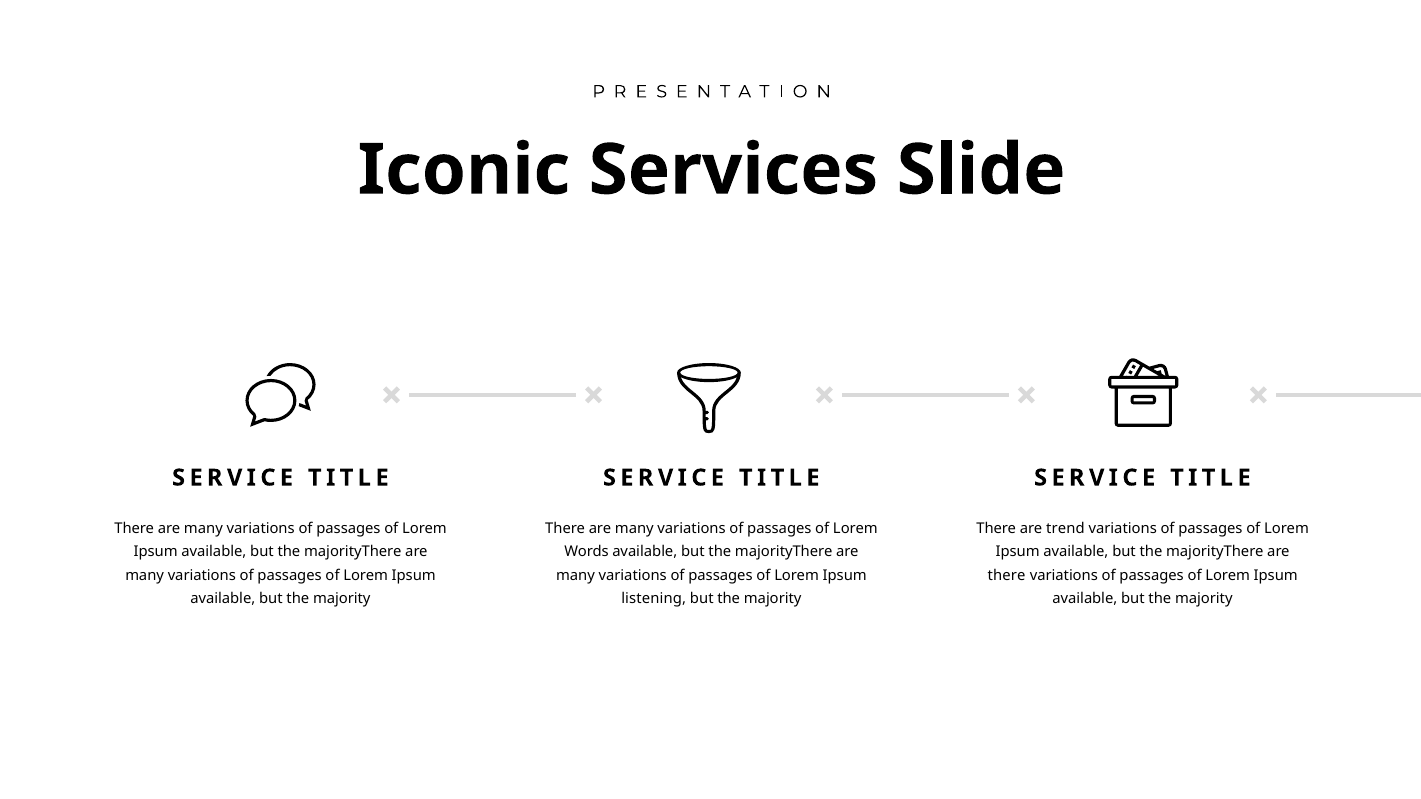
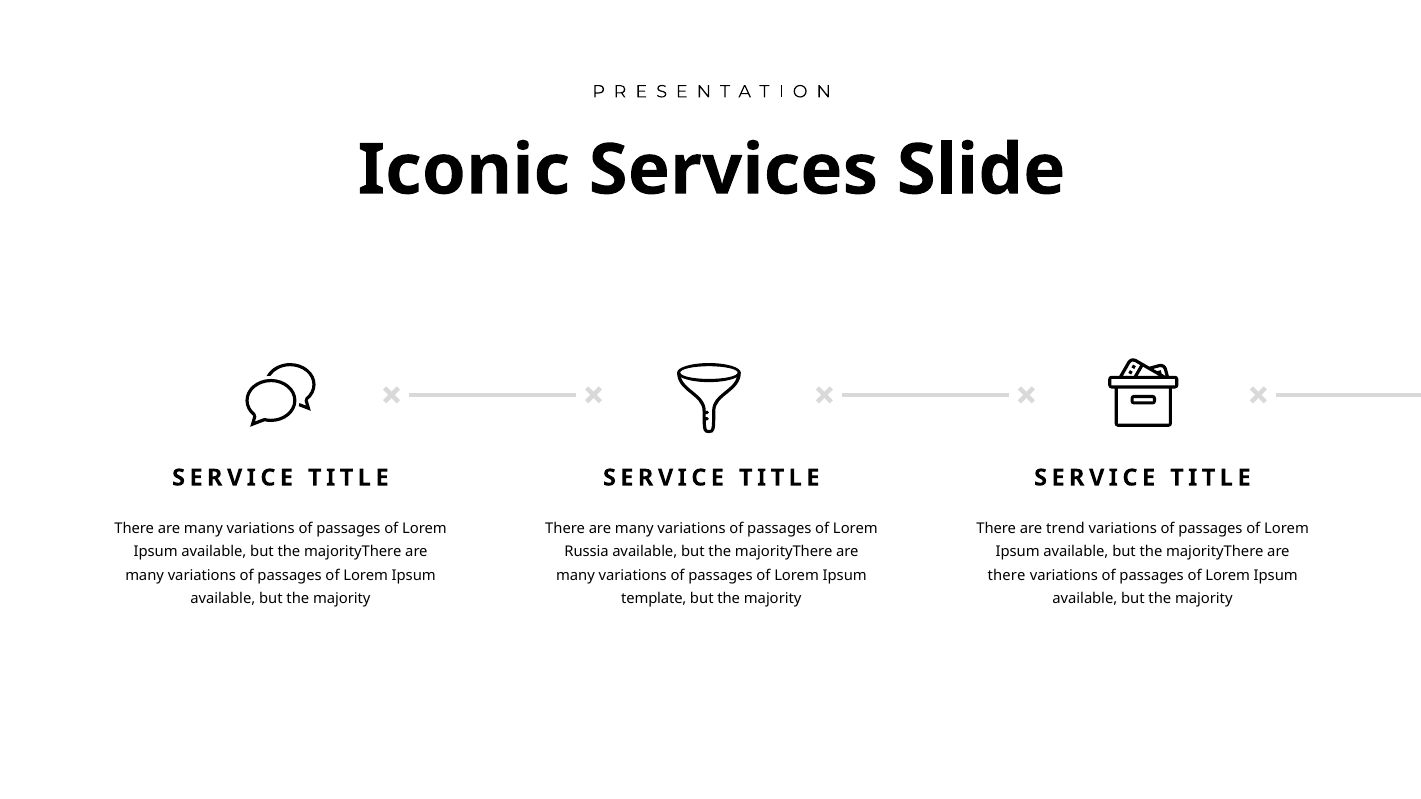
Words: Words -> Russia (587, 552)
listening: listening -> template (654, 599)
